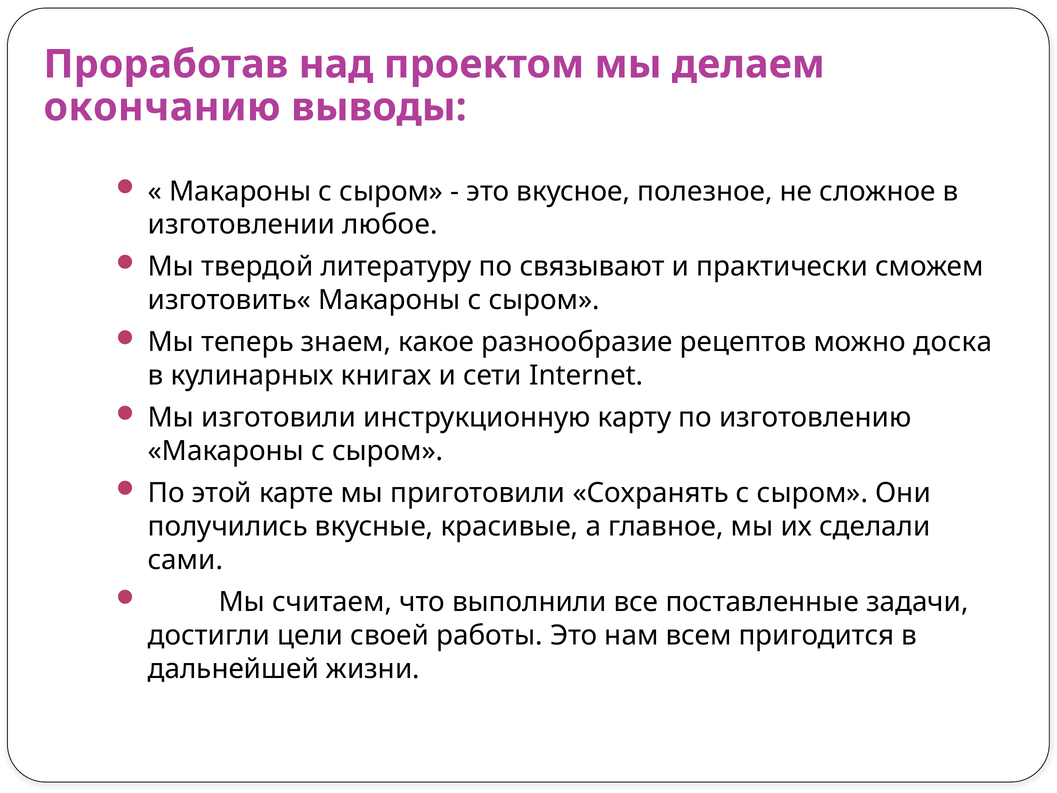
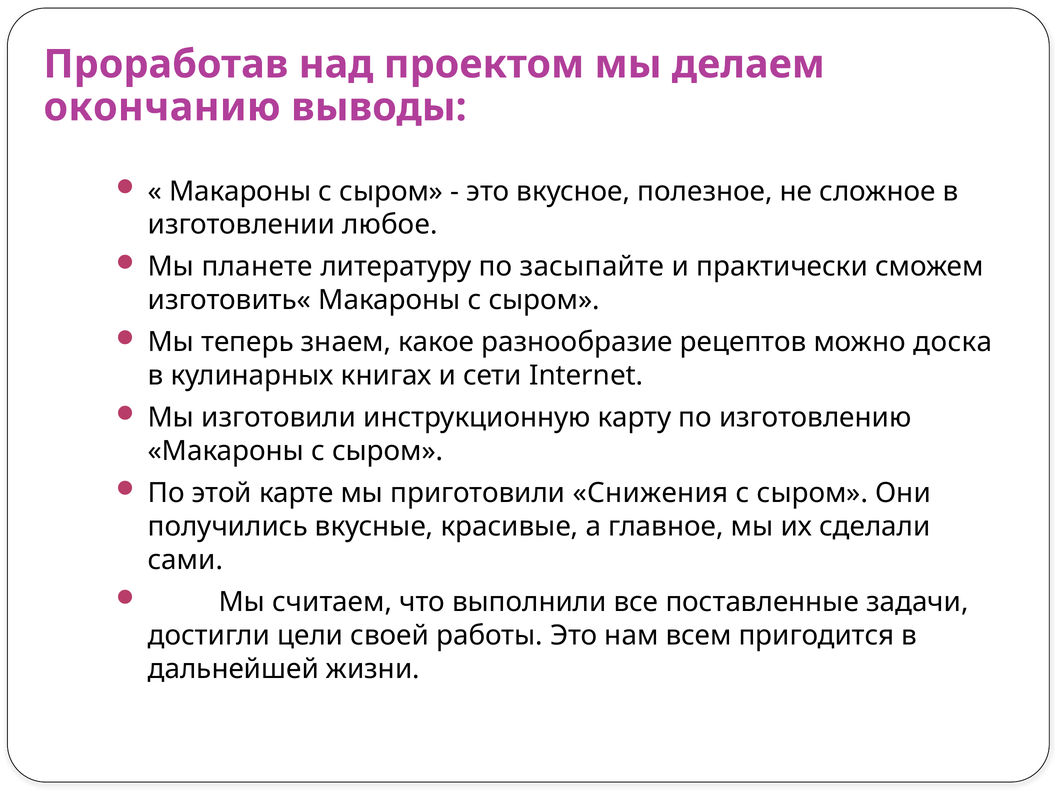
твердой: твердой -> планете (257, 267)
связывают: связывают -> засыпайте (592, 267)
Сохранять: Сохранять -> Снижения (650, 493)
